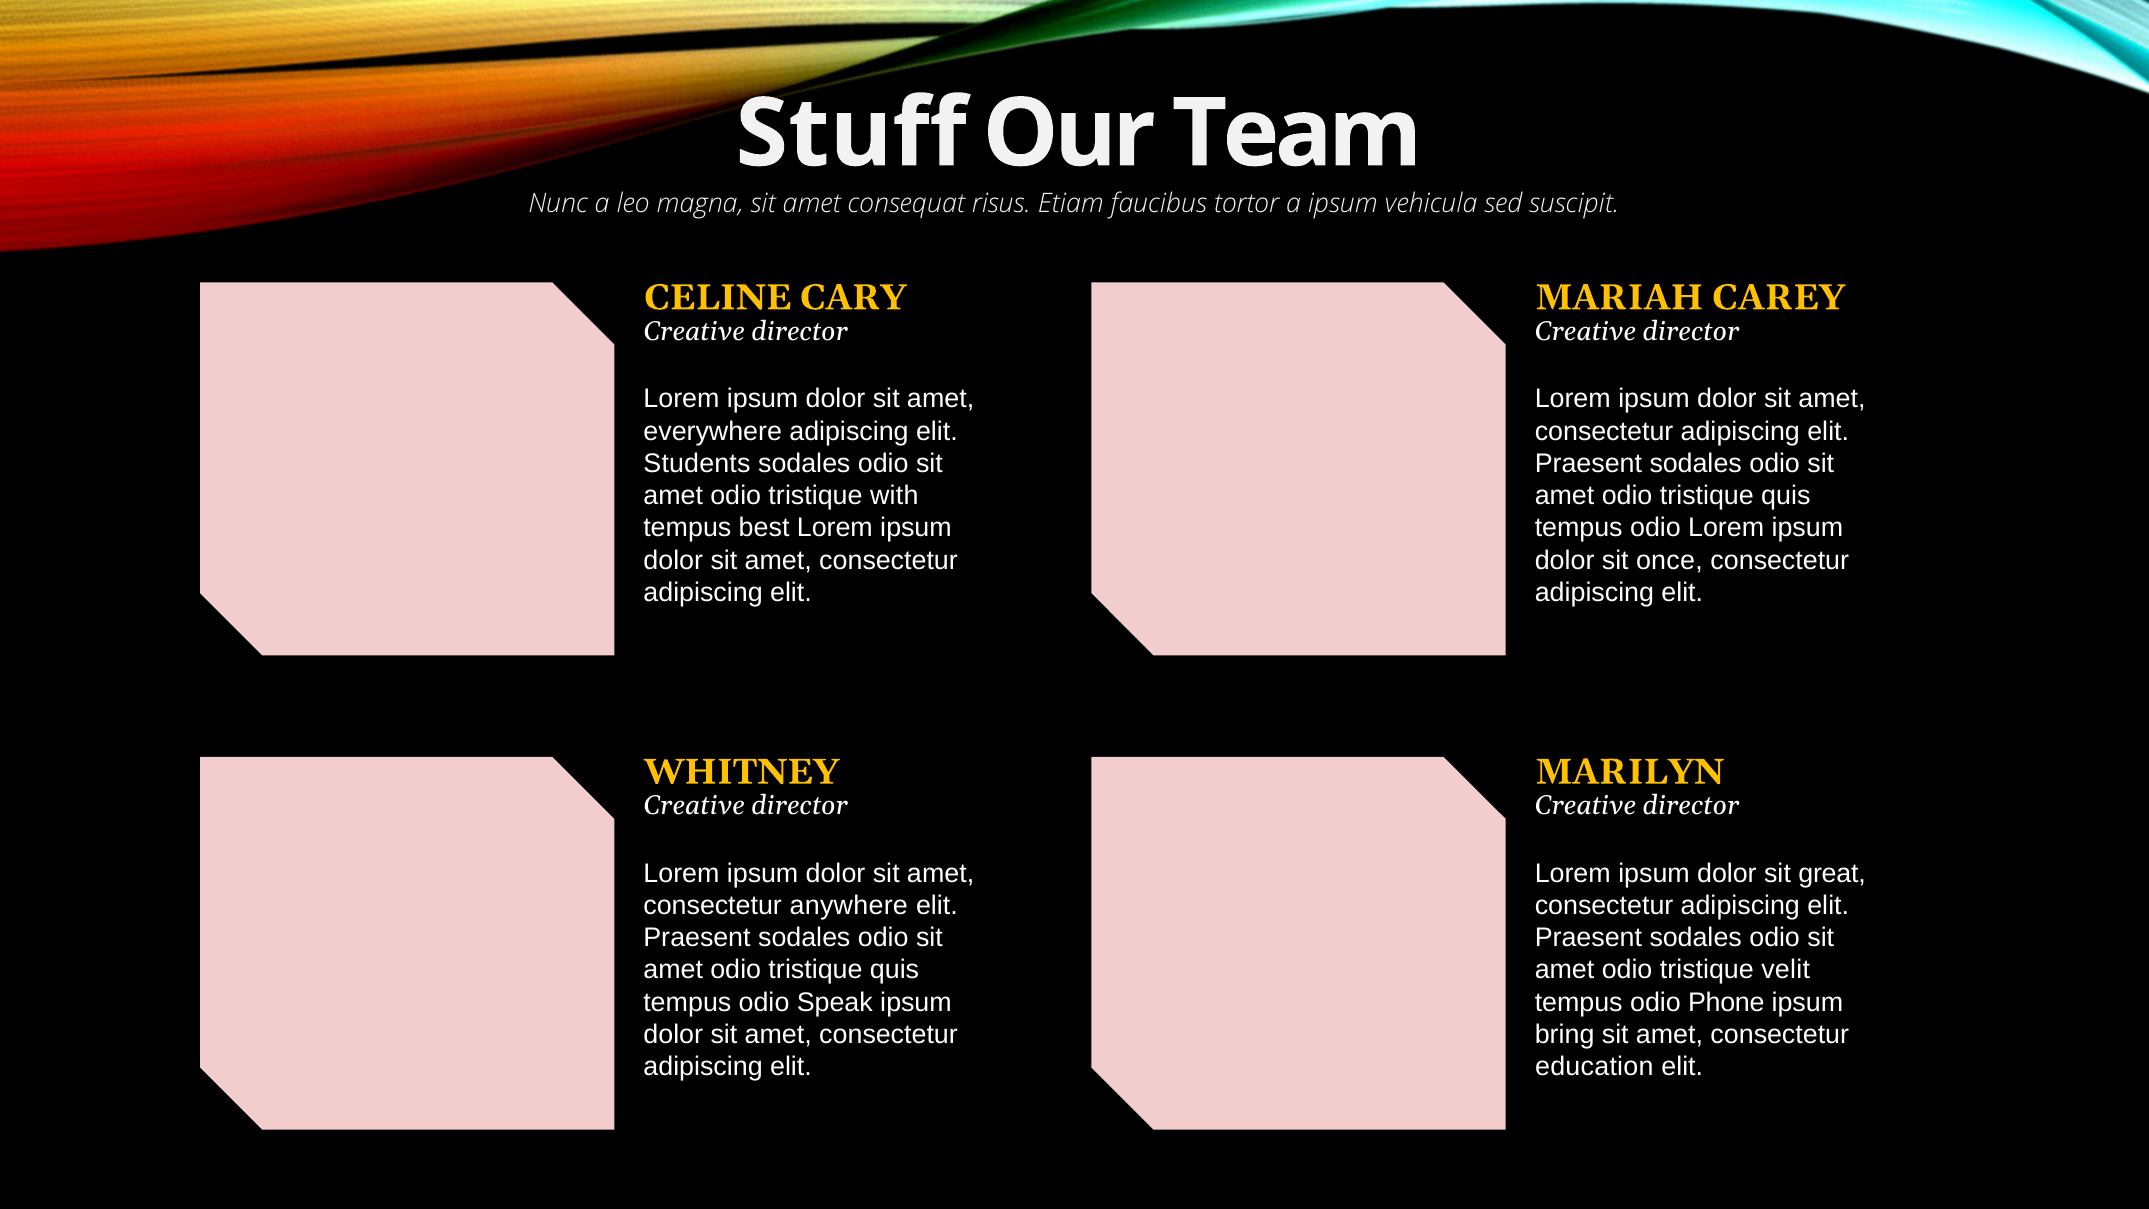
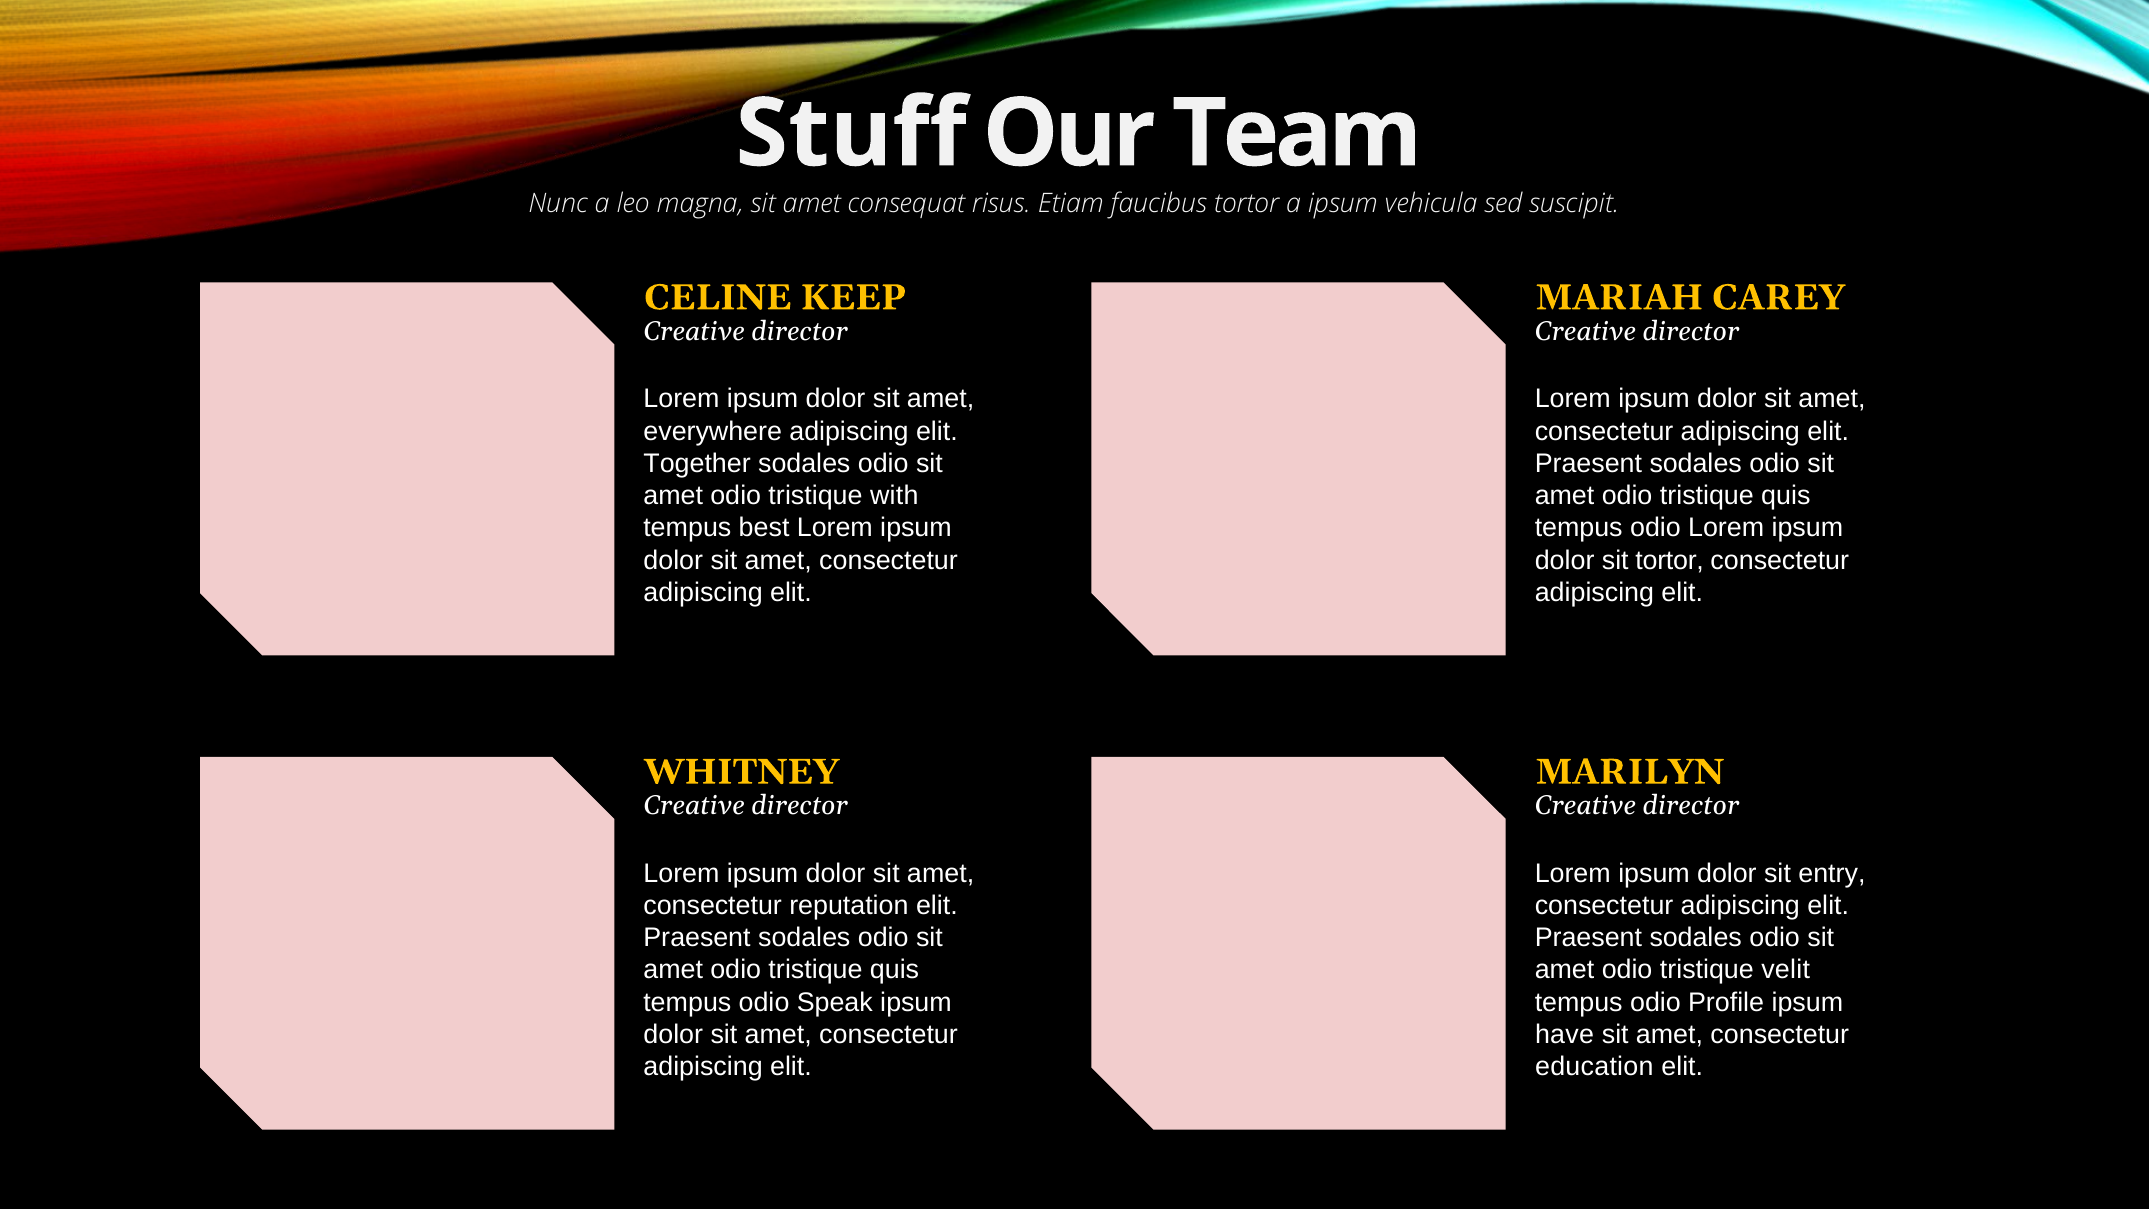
CARY: CARY -> KEEP (853, 297)
Students: Students -> Together (697, 463)
sit once: once -> tortor (1670, 560)
great: great -> entry (1832, 873)
anywhere: anywhere -> reputation (849, 905)
Phone: Phone -> Profile (1726, 1002)
bring: bring -> have (1565, 1034)
